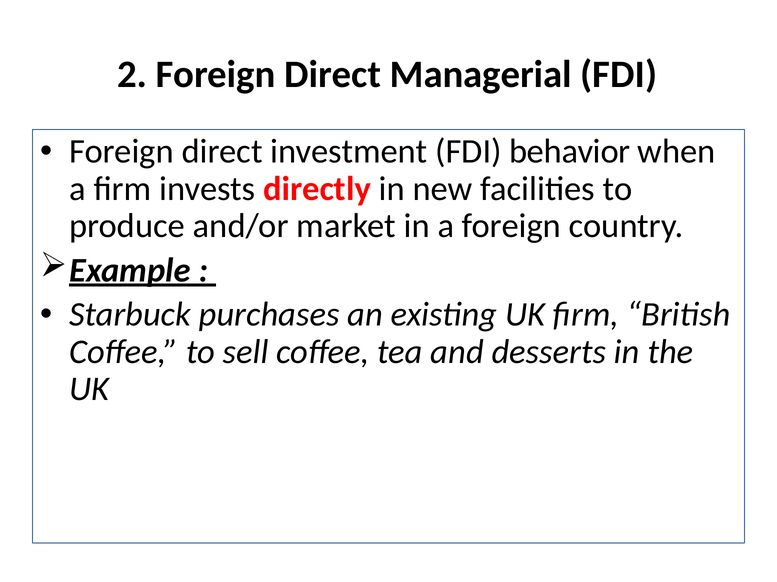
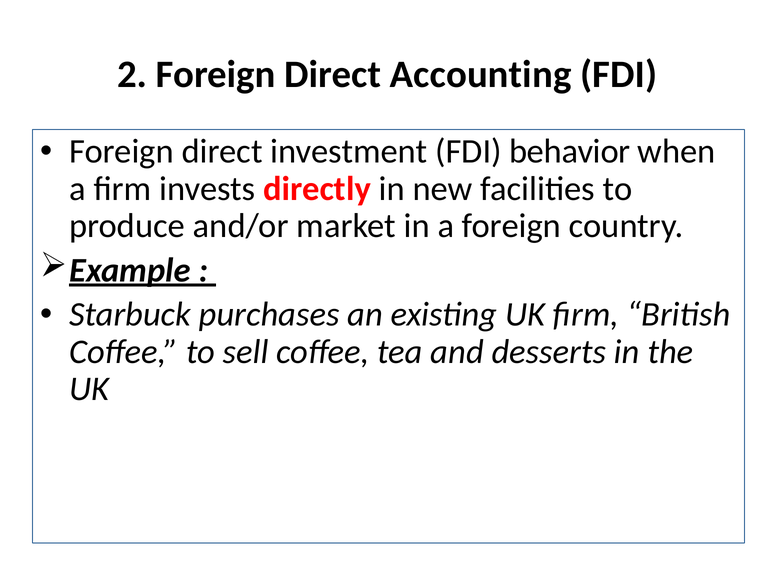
Managerial: Managerial -> Accounting (481, 75)
